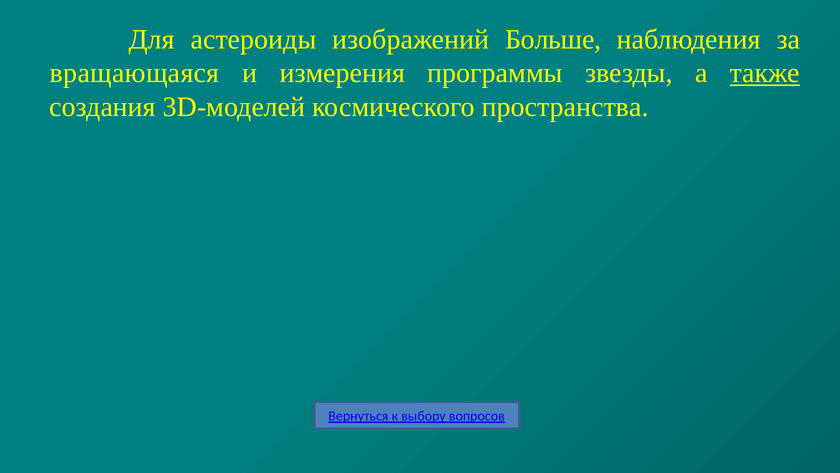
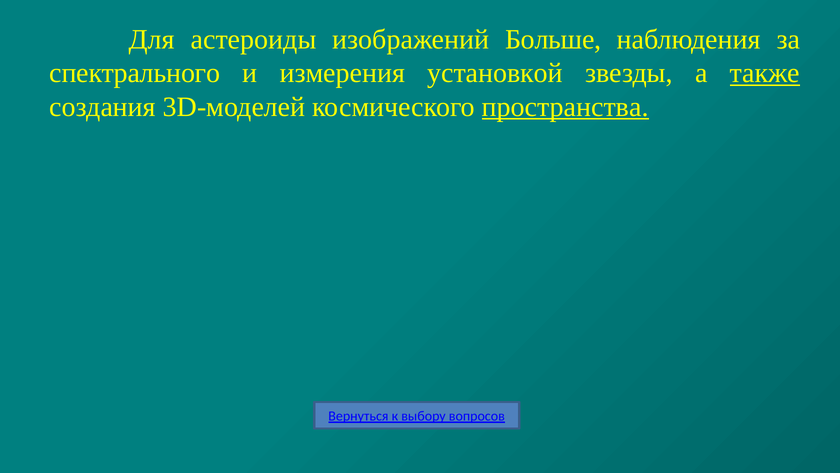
вращающаяся: вращающаяся -> спектрального (135, 73)
программы: программы -> установкой (495, 73)
пространства underline: none -> present (565, 107)
